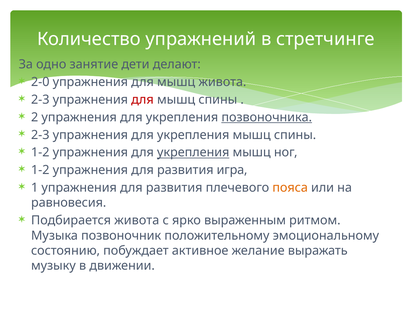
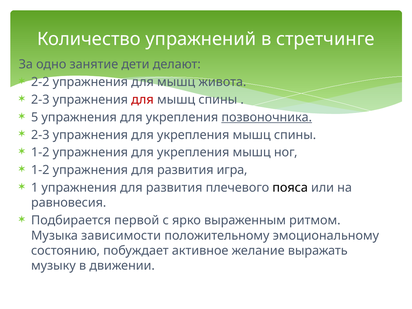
2-0: 2-0 -> 2-2 (40, 82)
2: 2 -> 5 (35, 117)
укрепления underline: present -> none (193, 152)
пояса colour: orange -> black (290, 188)
Подбирается живота: живота -> первой (137, 220)
позвоночник: позвоночник -> зависимости (121, 236)
